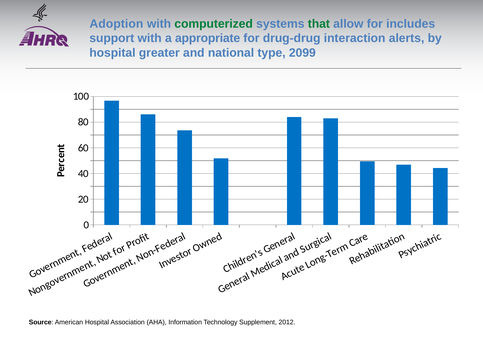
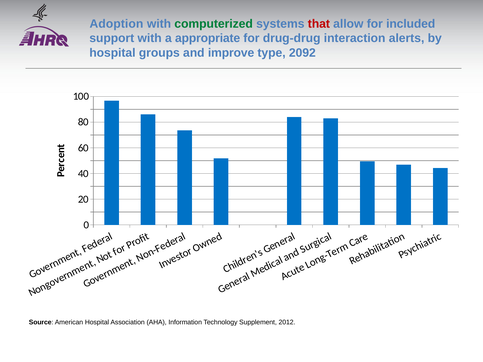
that colour: green -> red (319, 24)
includes: includes -> included (411, 24)
greater: greater -> groups (159, 53)
national: national -> improve (231, 53)
2099: 2099 -> 2092 (302, 53)
